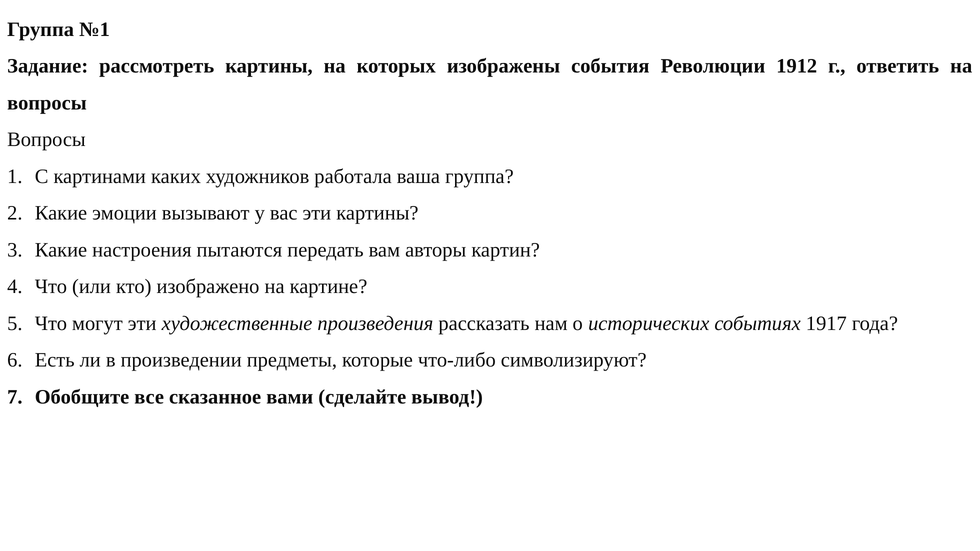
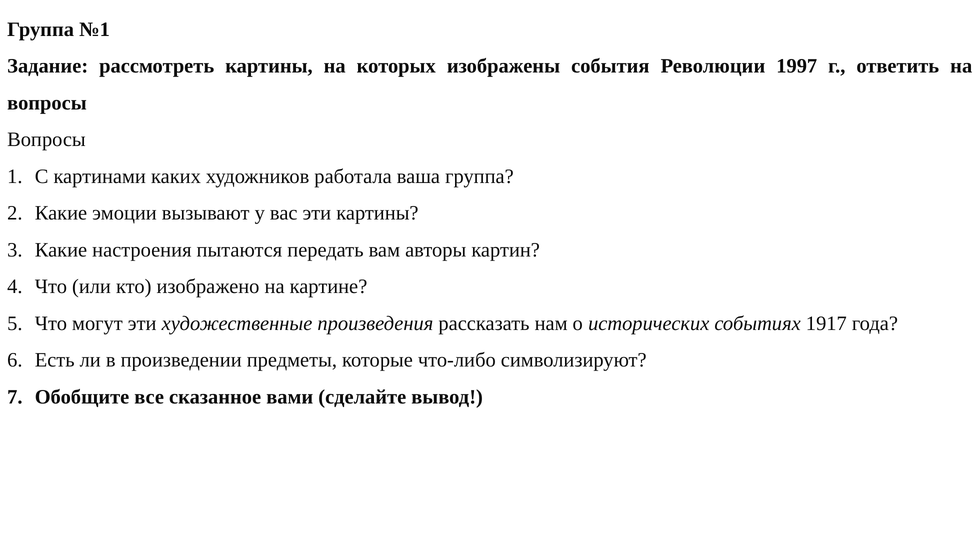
1912: 1912 -> 1997 (797, 66)
